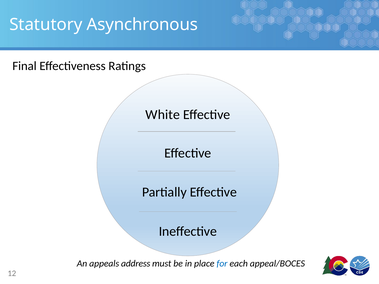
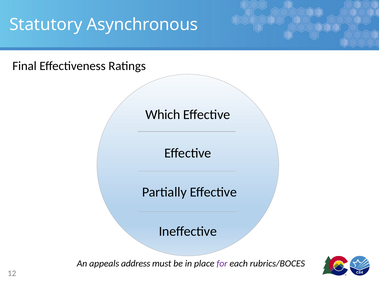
White: White -> Which (163, 115)
for colour: blue -> purple (222, 264)
appeal/BOCES: appeal/BOCES -> rubrics/BOCES (277, 264)
